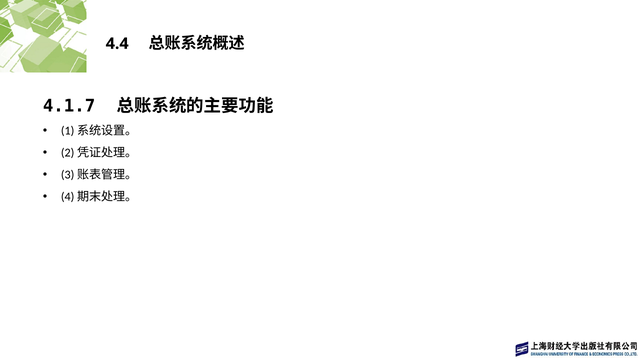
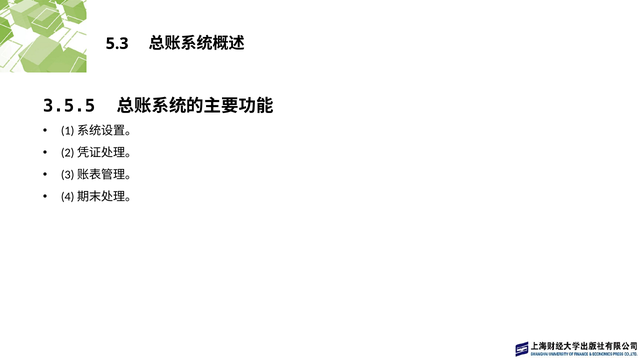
4.4: 4.4 -> 5.3 (117, 44)
4.1.7: 4.1.7 -> 3.5.5 (69, 106)
